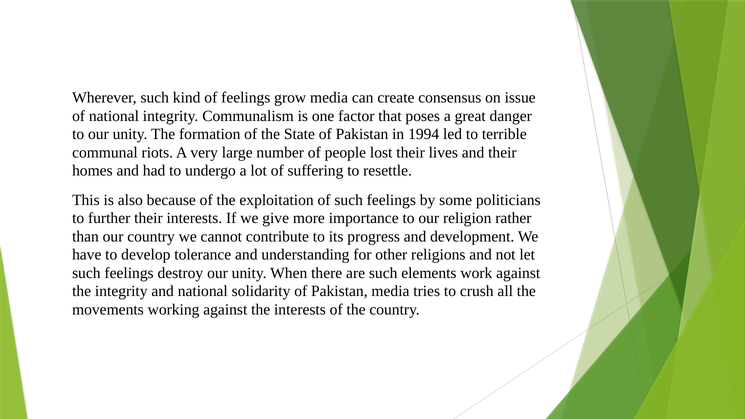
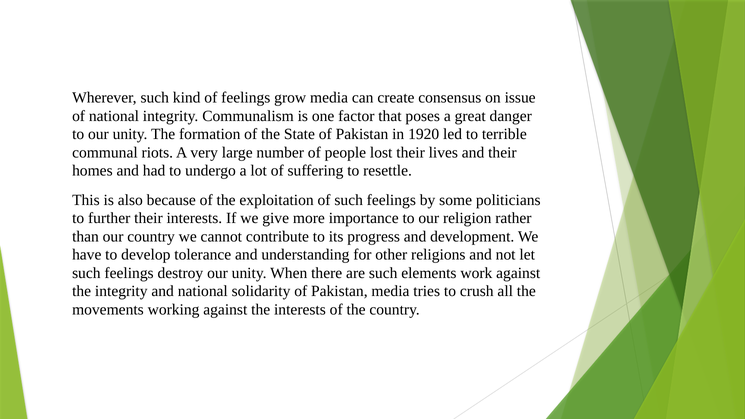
1994: 1994 -> 1920 (424, 134)
